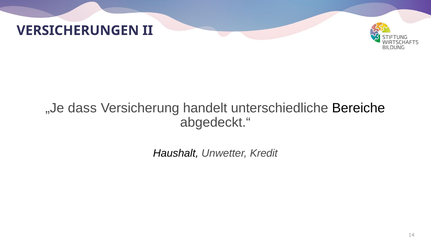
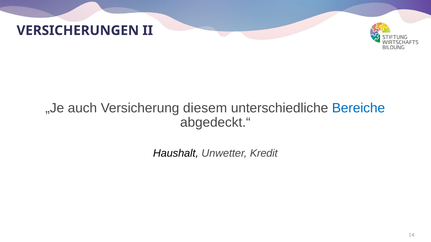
dass: dass -> auch (82, 108)
handelt: handelt -> diesem (205, 108)
Bereiche colour: black -> blue (358, 108)
